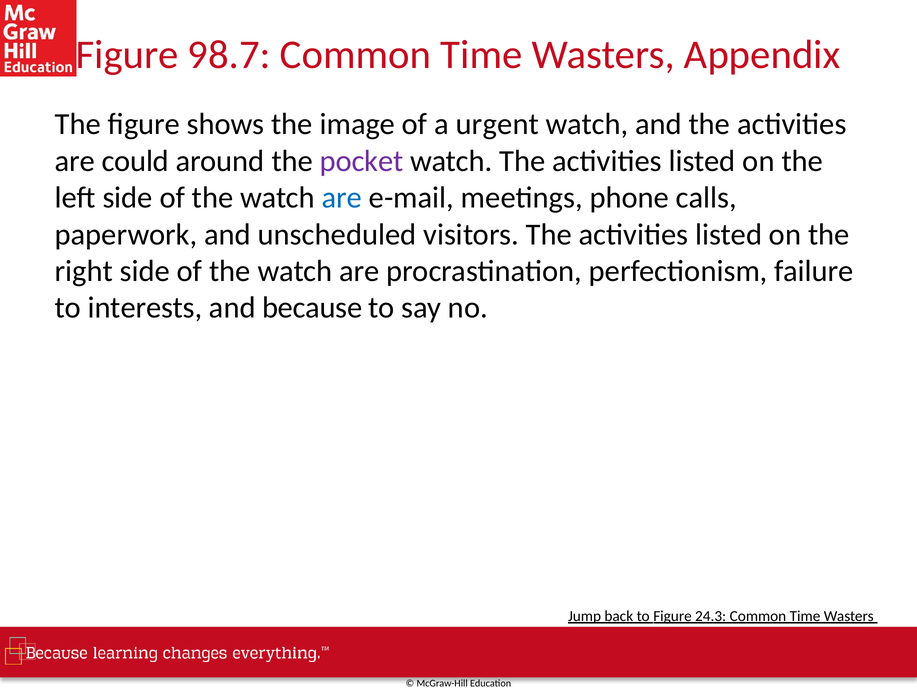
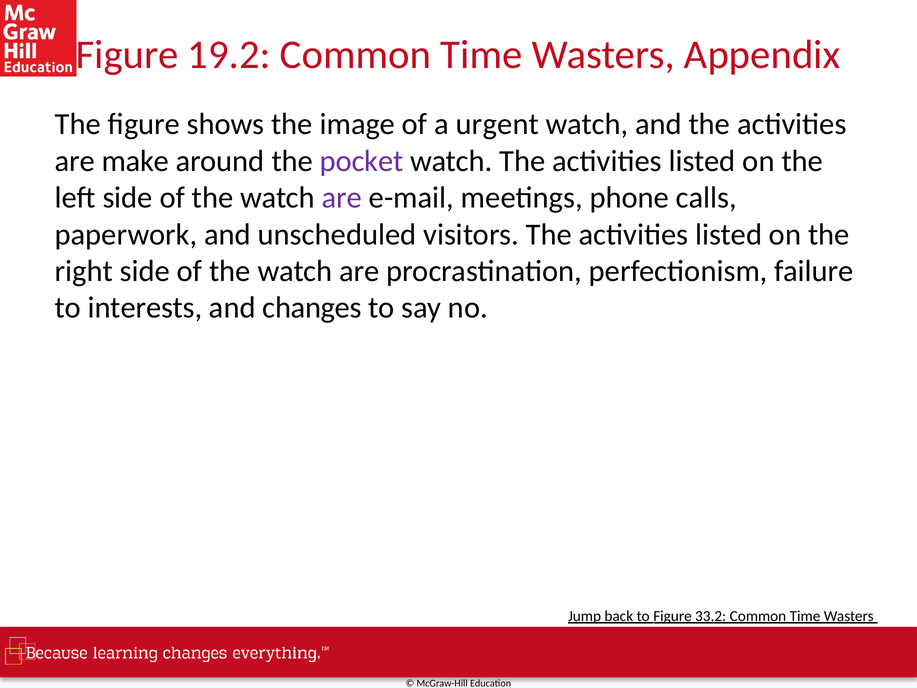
98.7: 98.7 -> 19.2 (229, 55)
could: could -> make (135, 161)
are colour: blue -> purple (342, 198)
because: because -> changes (312, 308)
24.3: 24.3 -> 33.2 (711, 616)
